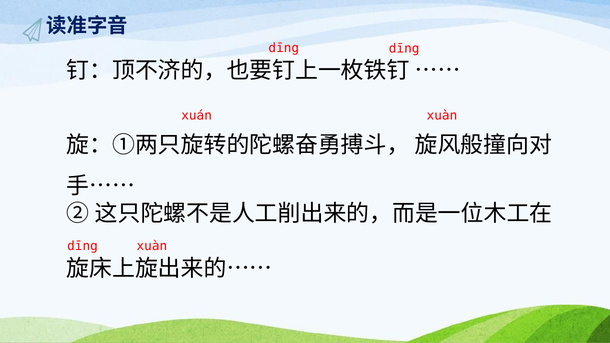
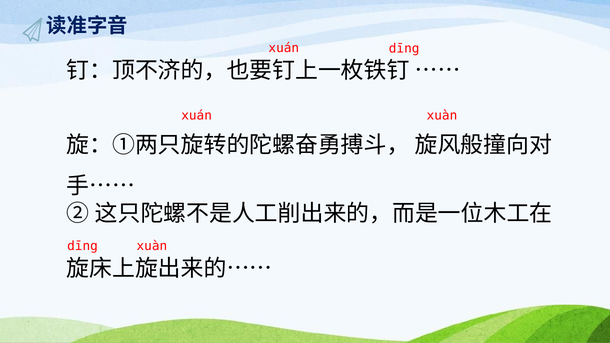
dīng: dīng -> xuán (284, 48)
